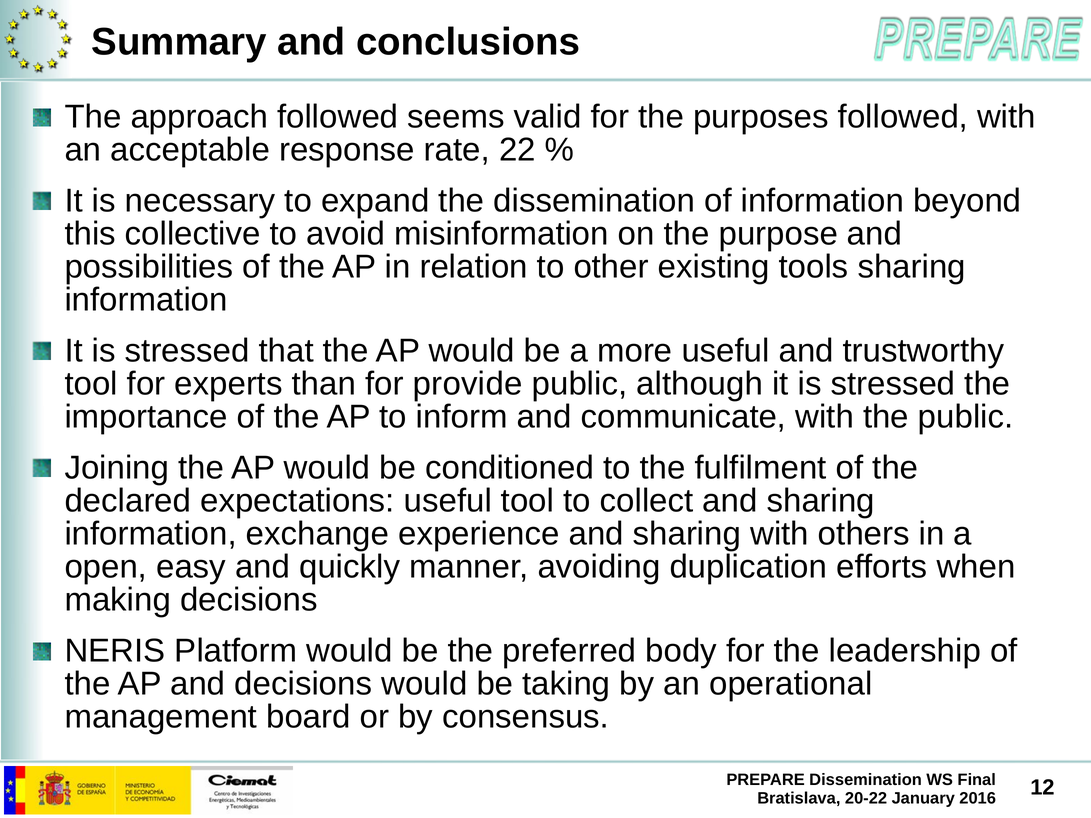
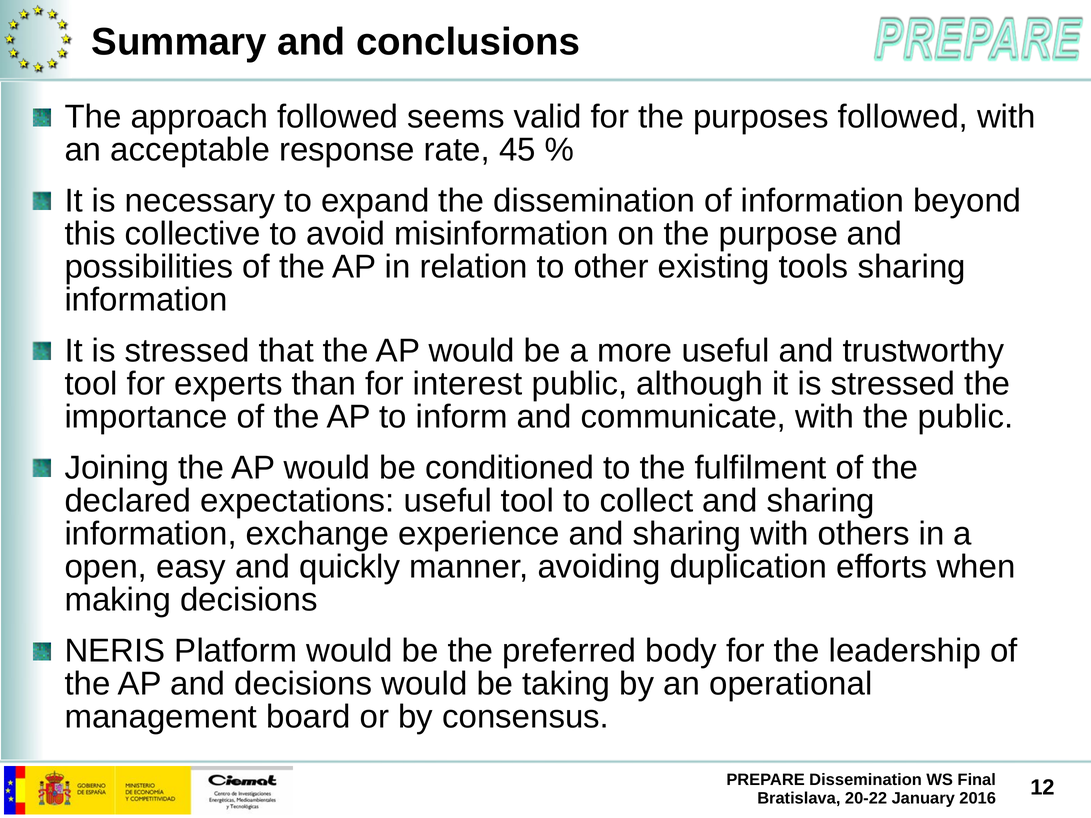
22: 22 -> 45 (517, 150)
provide: provide -> interest (468, 384)
